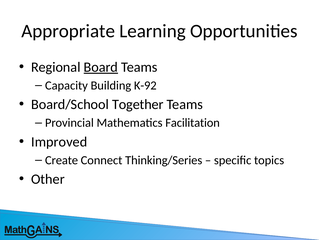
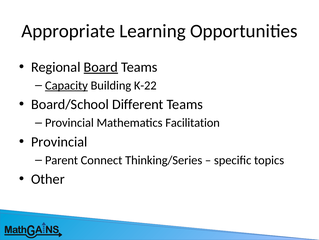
Capacity underline: none -> present (66, 85)
K-92: K-92 -> K-22 (145, 85)
Together: Together -> Different (138, 104)
Improved: Improved -> Provincial (59, 141)
Create: Create -> Parent (62, 160)
